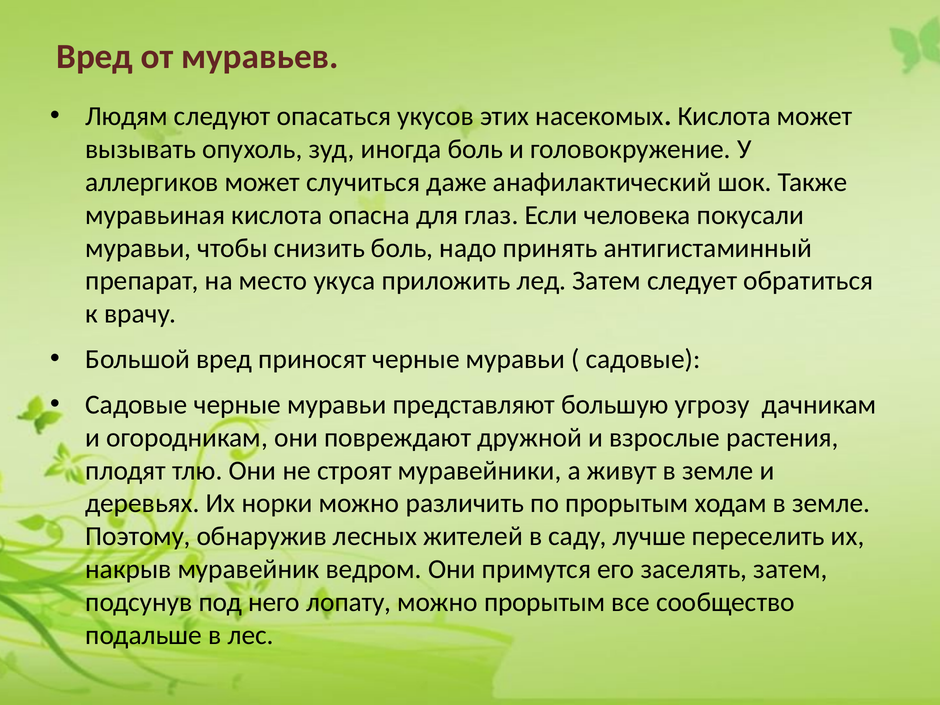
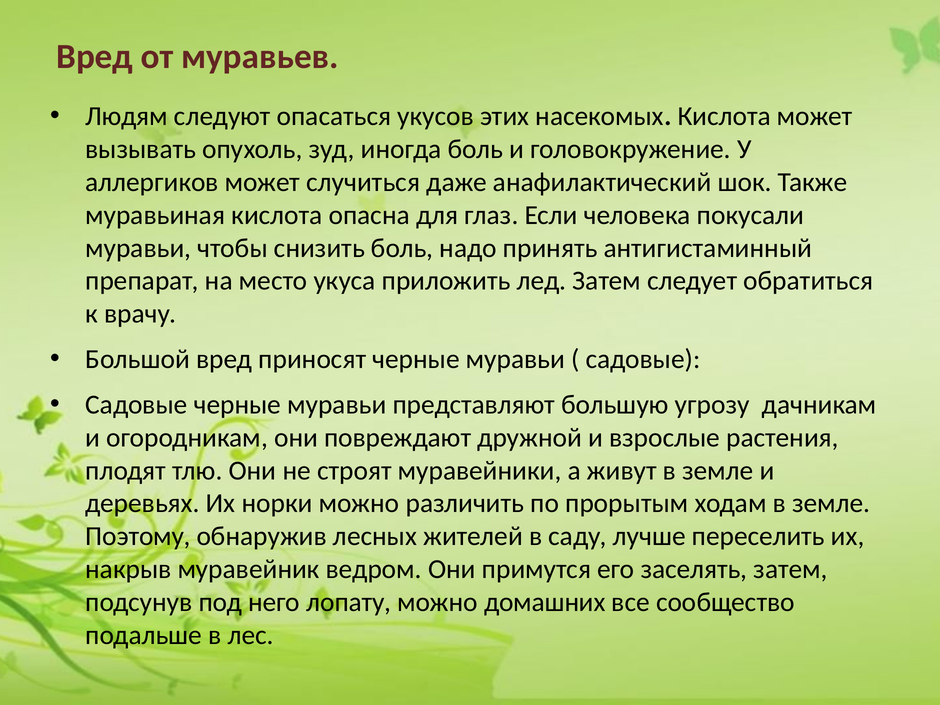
можно прорытым: прорытым -> домашних (545, 602)
